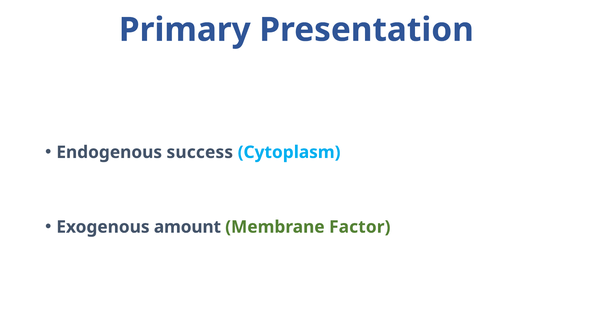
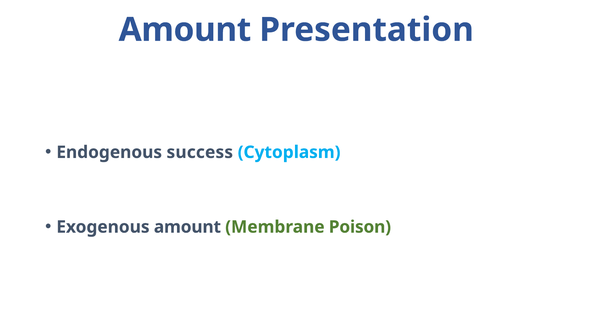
Primary: Primary -> Amount (185, 30)
Factor: Factor -> Poison (360, 227)
